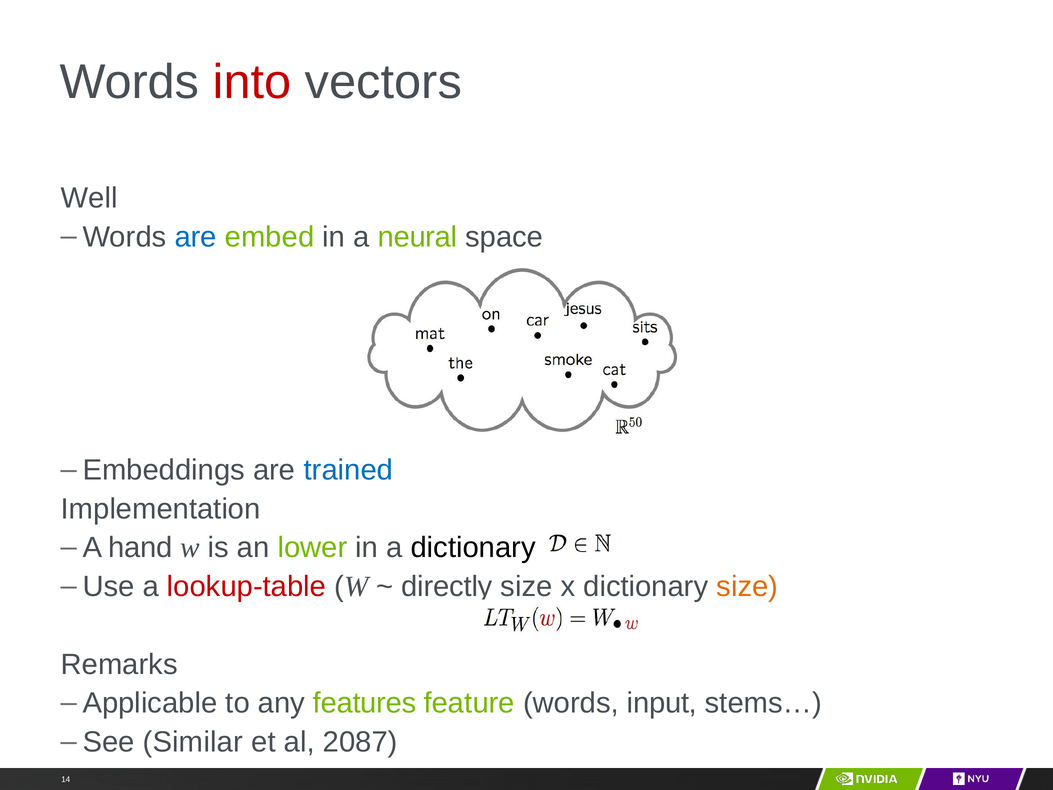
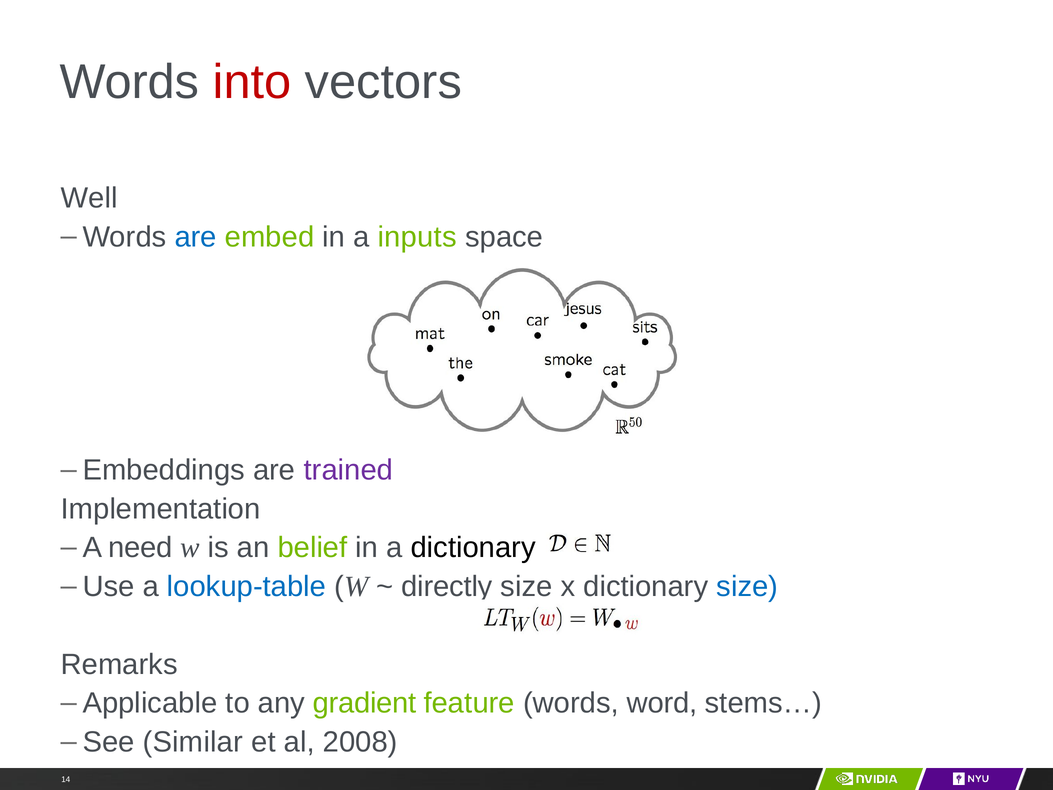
neural: neural -> inputs (417, 237)
trained colour: blue -> purple (348, 470)
hand: hand -> need (140, 548)
lower: lower -> belief (312, 548)
lookup-table colour: red -> blue (247, 586)
size colour: orange -> blue (747, 586)
features: features -> gradient (365, 703)
input: input -> word (662, 703)
2087: 2087 -> 2008 (360, 742)
